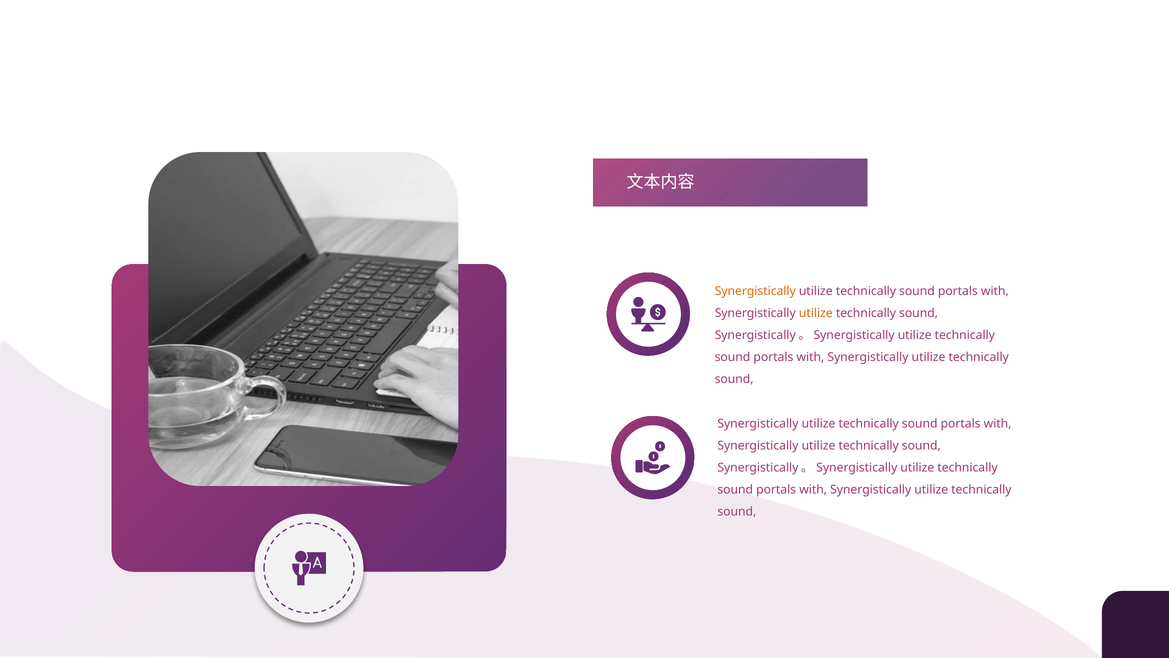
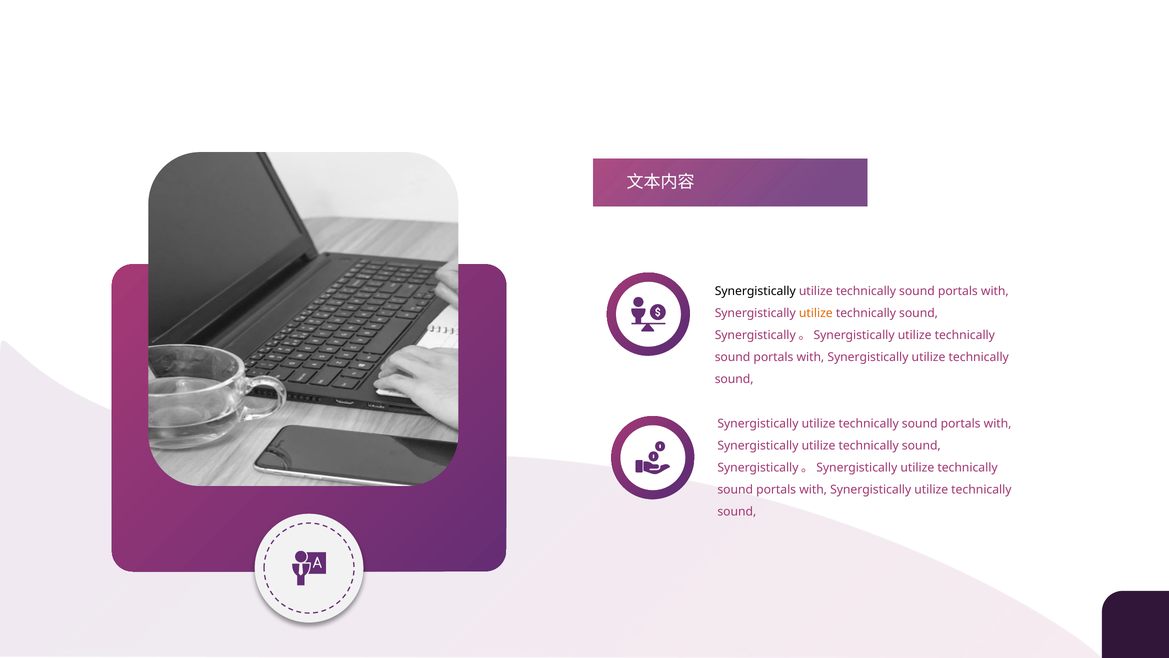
Synergistically colour: orange -> black (755, 291)
